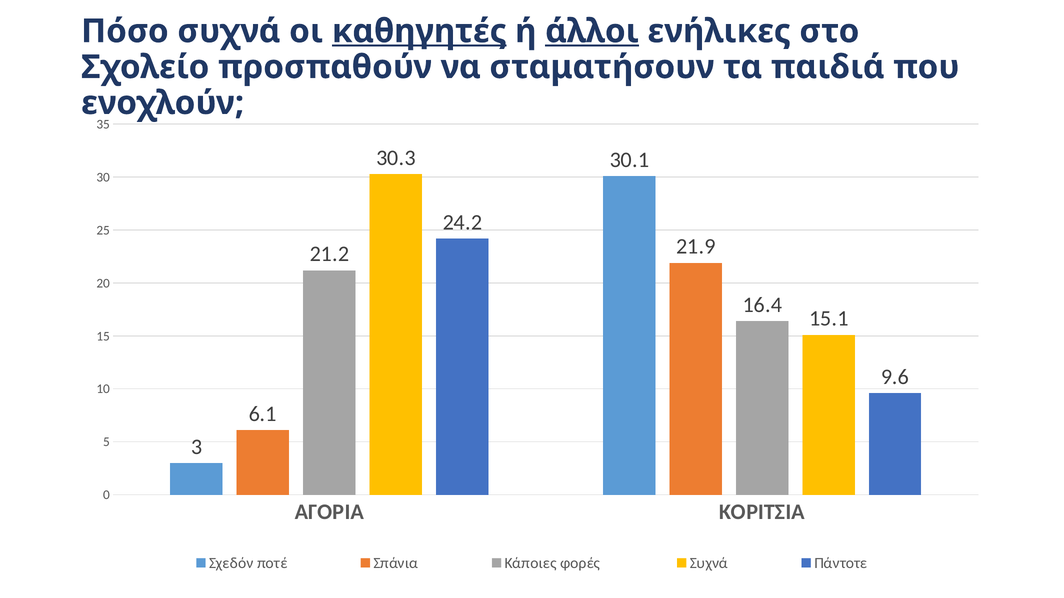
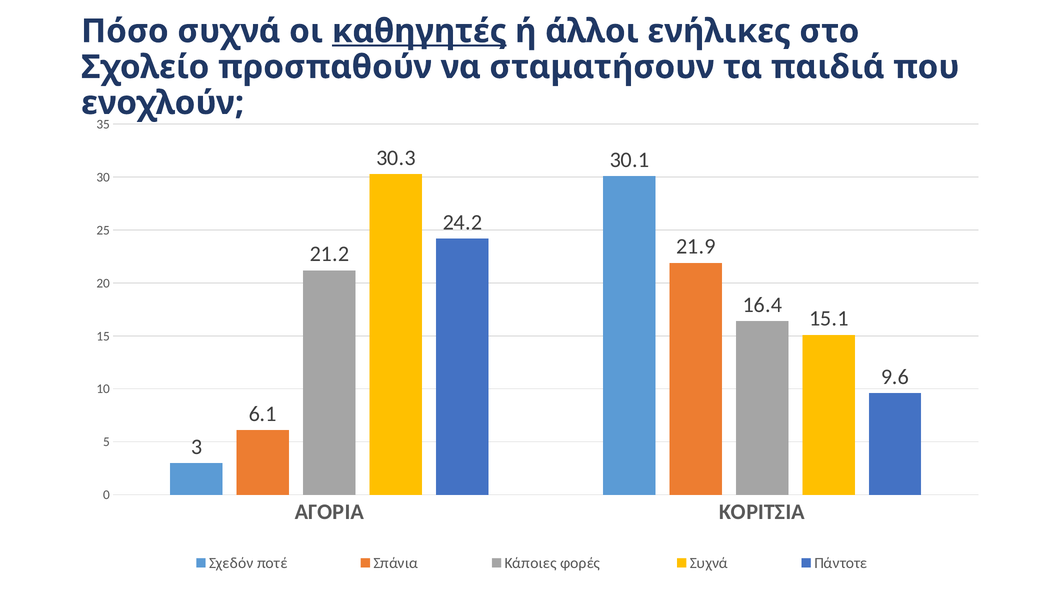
άλλοι underline: present -> none (592, 31)
